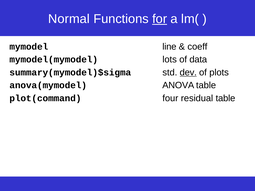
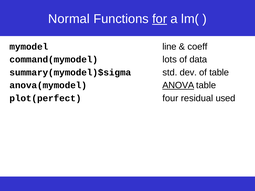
mymodel(mymodel: mymodel(mymodel -> command(mymodel (54, 60)
dev underline: present -> none (188, 73)
of plots: plots -> table (219, 73)
ANOVA underline: none -> present (178, 85)
plot(command: plot(command -> plot(perfect (45, 98)
residual table: table -> used (225, 98)
